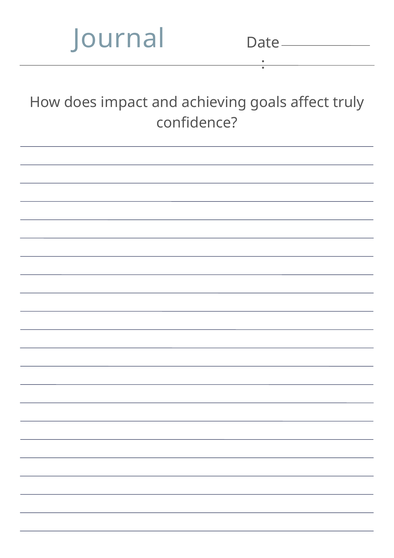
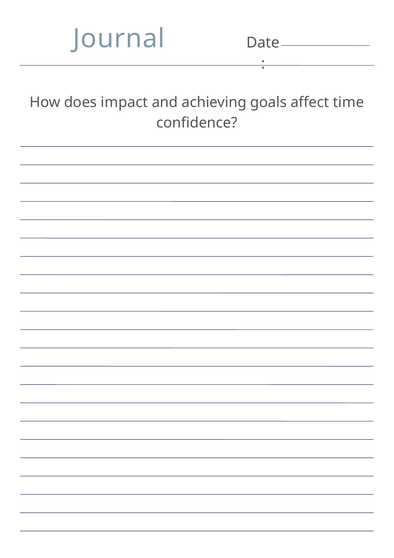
truly: truly -> time (348, 102)
